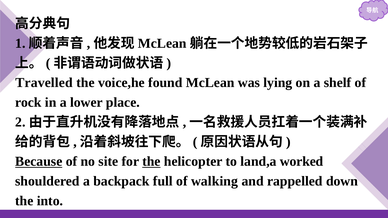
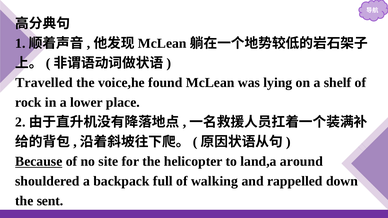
the underline: present -> none (151, 162)
worked: worked -> around (301, 162)
into: into -> sent (50, 201)
